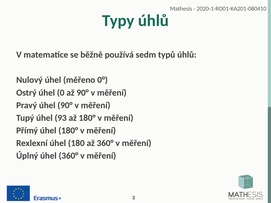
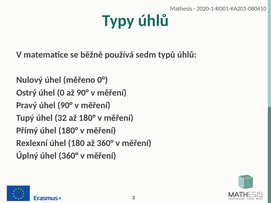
93: 93 -> 32 (61, 118)
